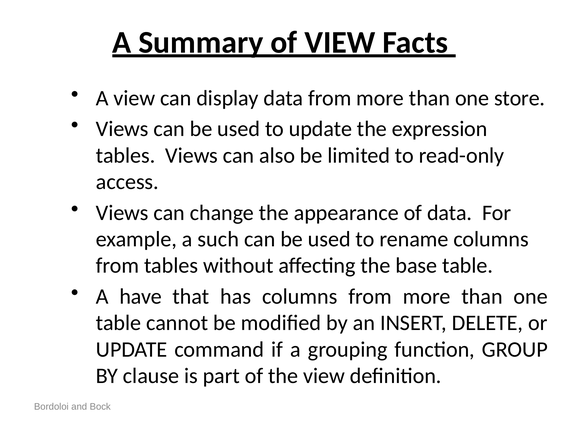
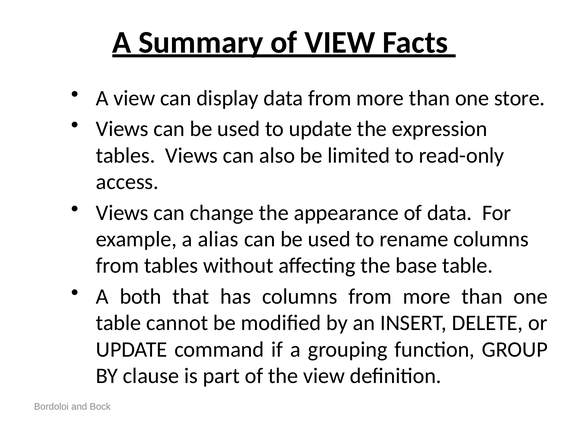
such: such -> alias (218, 239)
have: have -> both (141, 297)
